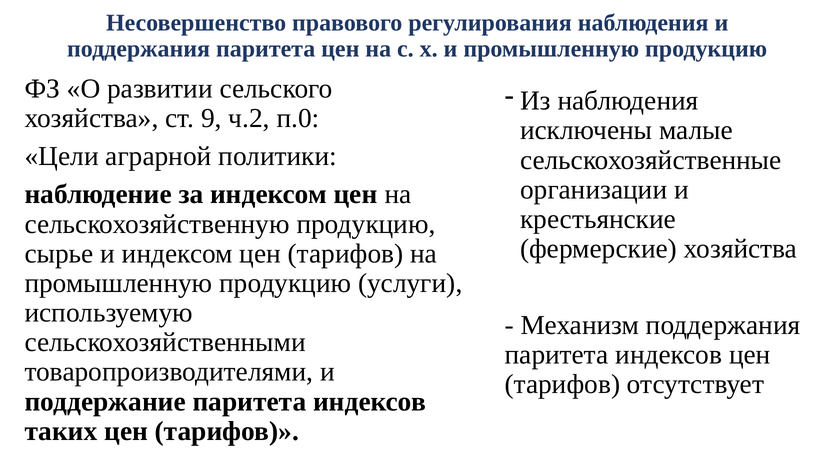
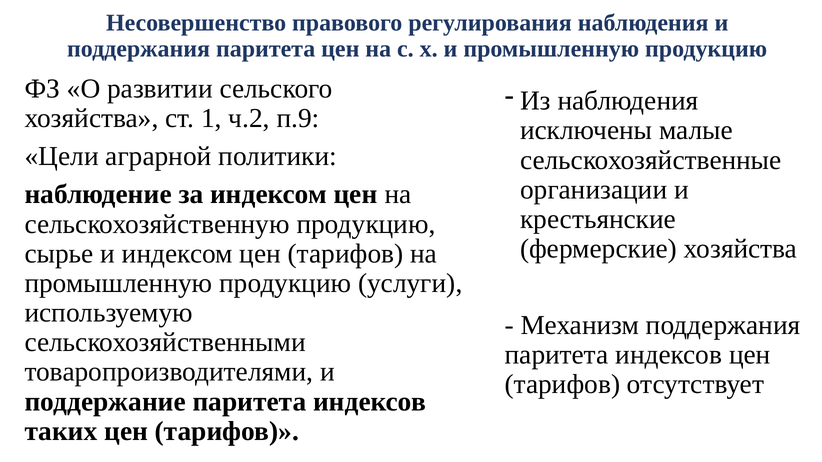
9: 9 -> 1 (211, 118)
п.0: п.0 -> п.9 (298, 118)
